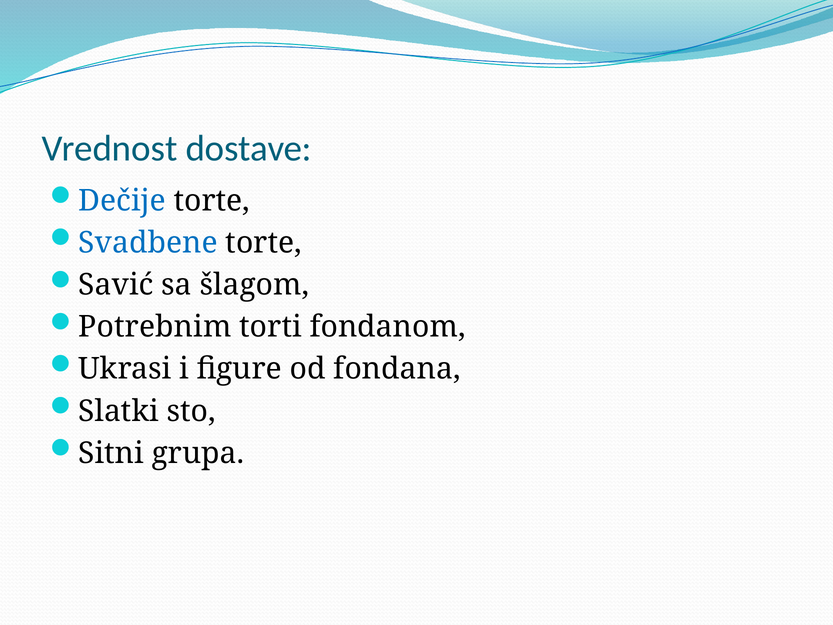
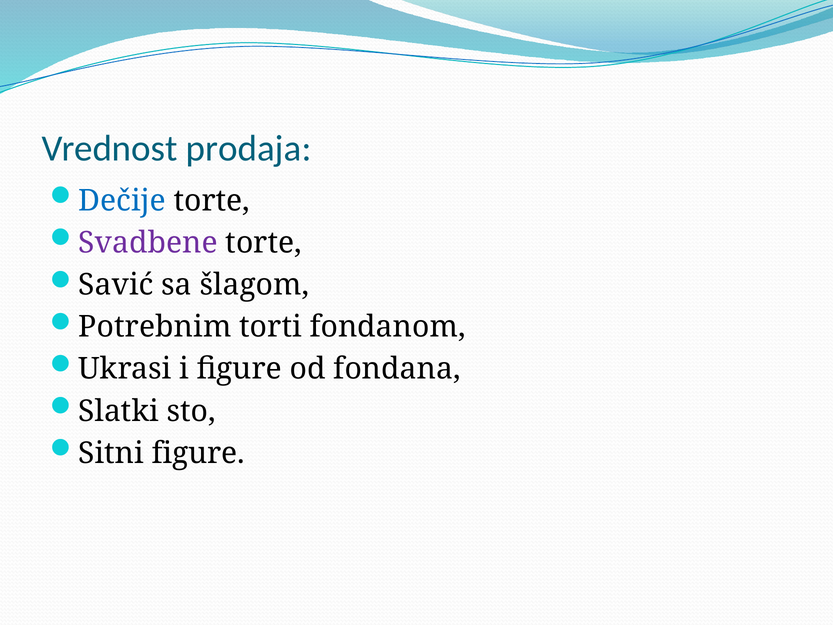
dostave: dostave -> prodaja (249, 149)
Svadbene colour: blue -> purple (148, 243)
Sitni grupa: grupa -> figure (198, 453)
